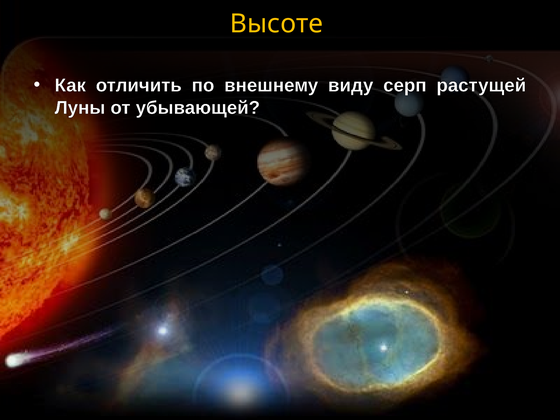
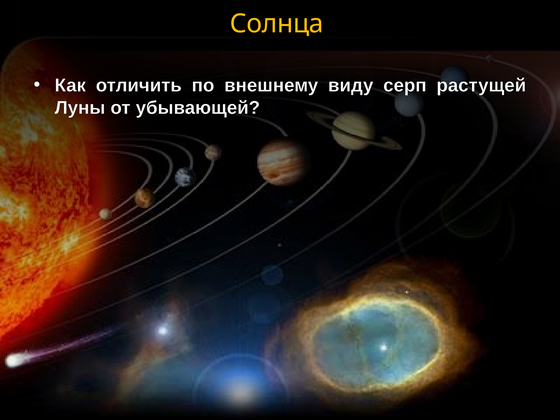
Высоте: Высоте -> Солнца (277, 24)
